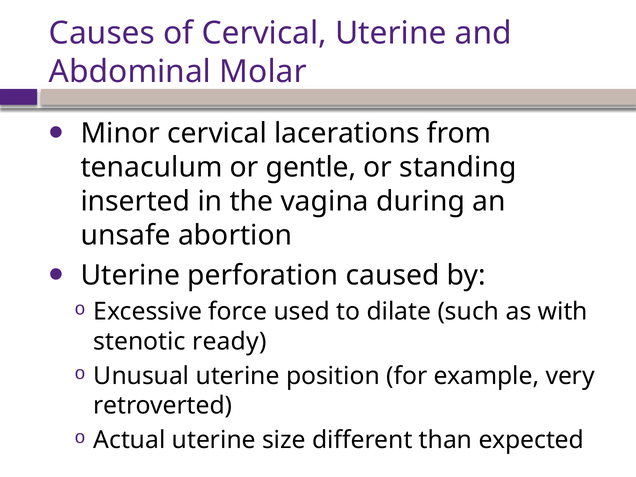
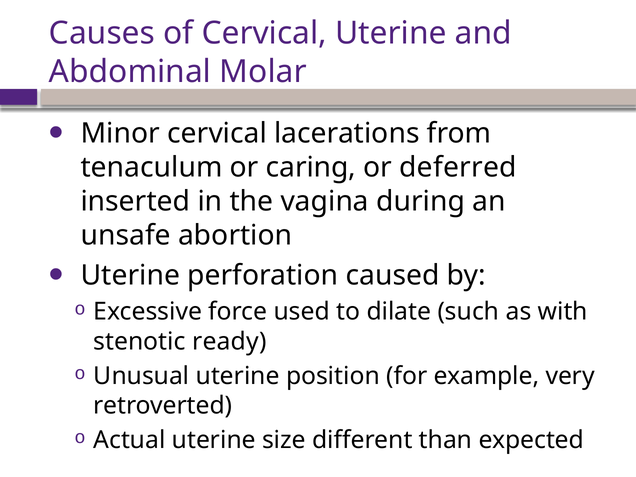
gentle: gentle -> caring (311, 167)
standing: standing -> deferred (458, 167)
